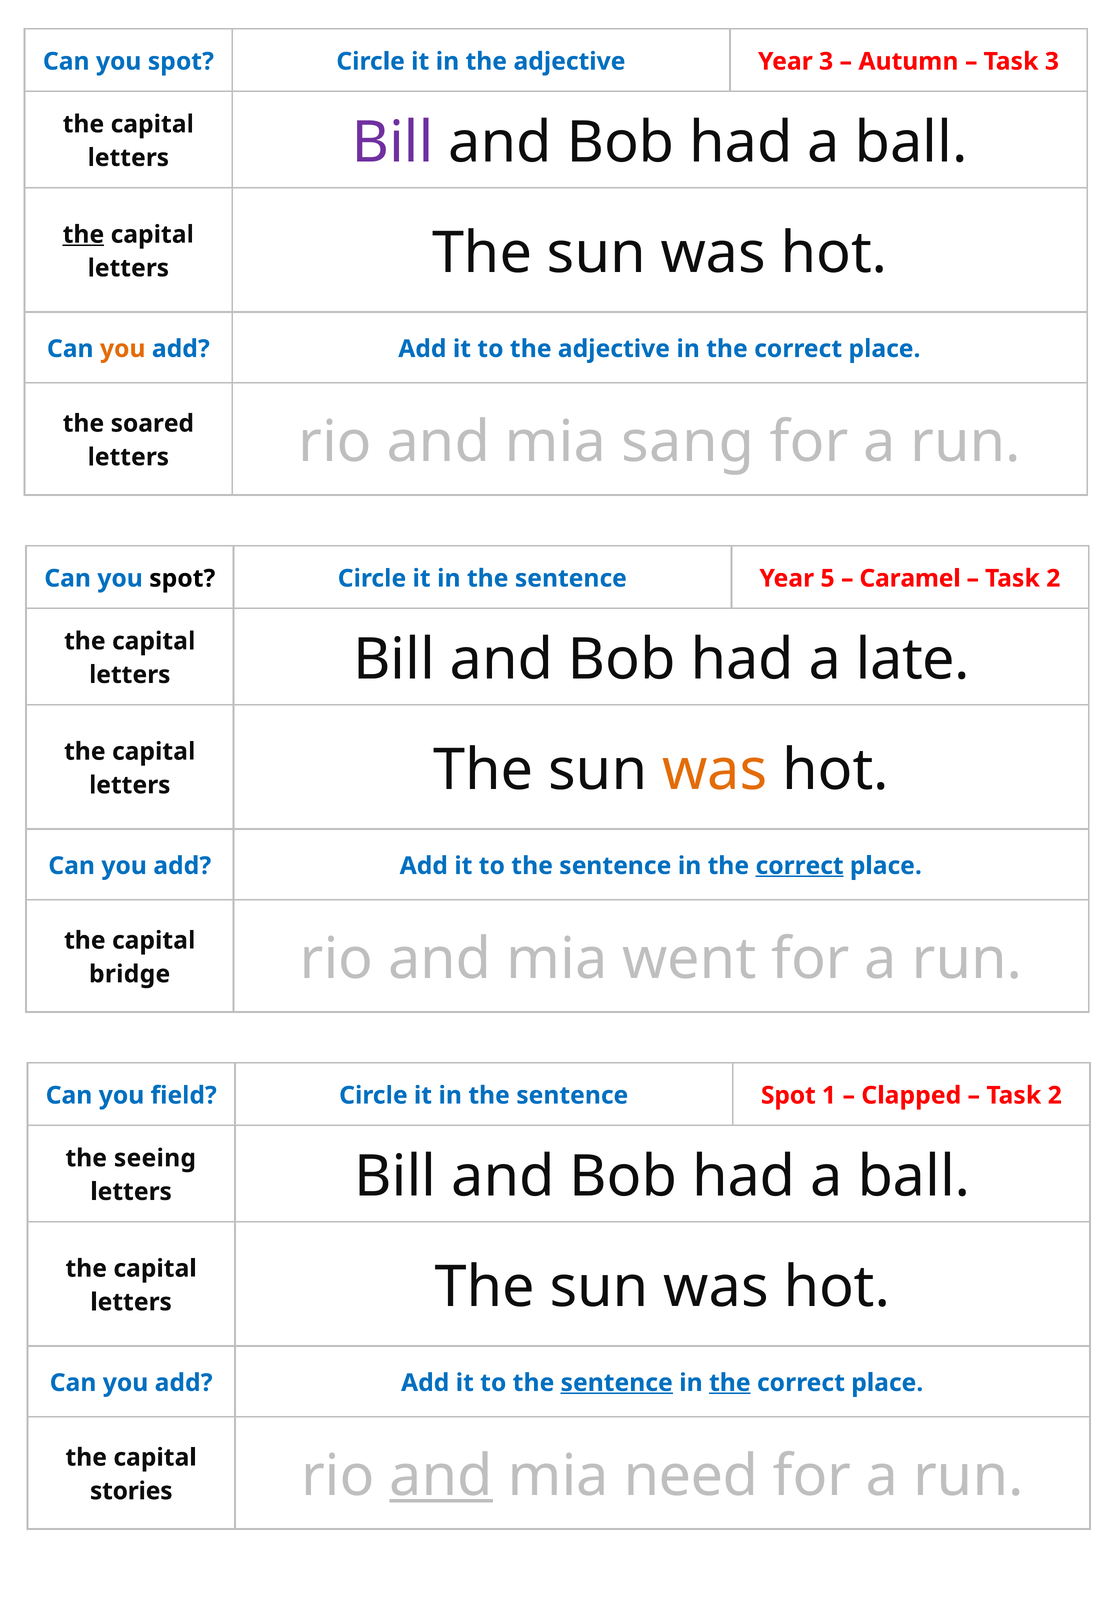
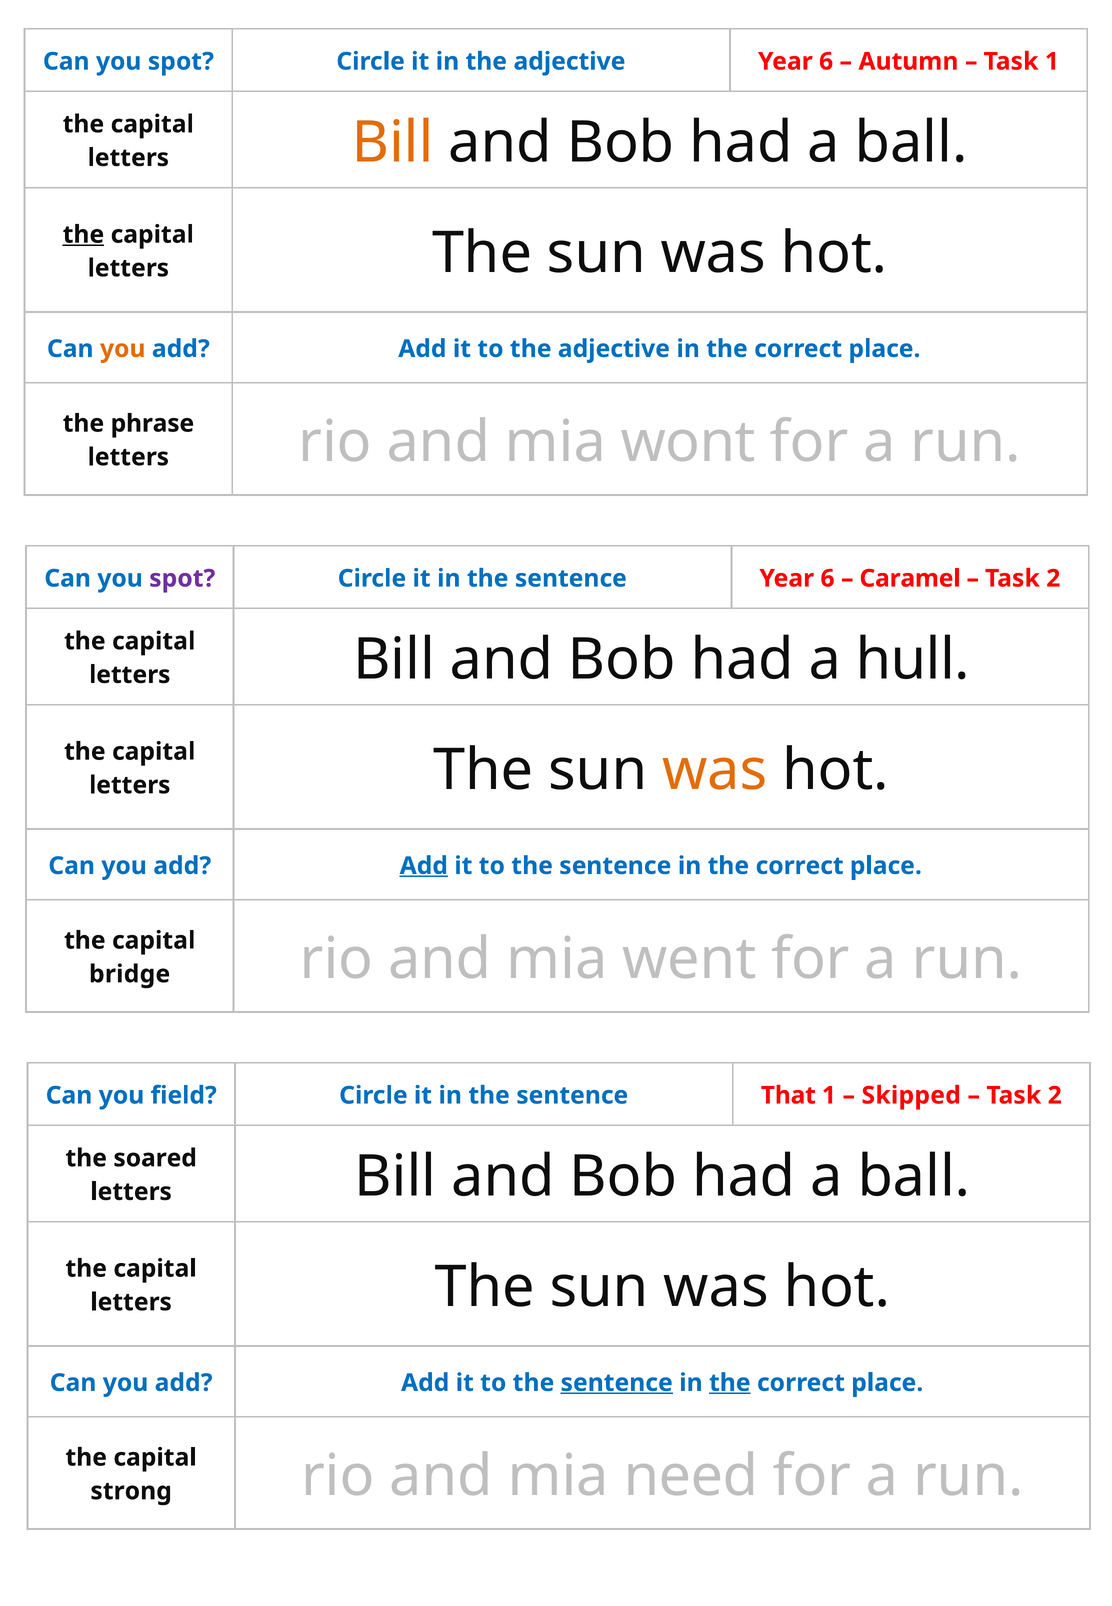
3: 3 -> 6 (826, 61)
Task 3: 3 -> 1 (1052, 61)
Bill colour: purple -> orange (393, 143)
soared: soared -> phrase (152, 424)
sang: sang -> wont (688, 442)
spot colour: black -> purple (182, 579)
sentence Year 5: 5 -> 6 (828, 579)
late: late -> hull (913, 660)
Add underline: none -> present (424, 866)
correct underline: present -> none (800, 866)
sentence Spot: Spot -> That (788, 1096)
Clapped: Clapped -> Skipped (911, 1096)
seeing: seeing -> soared (155, 1158)
stories: stories -> strong (131, 1491)
and underline: present -> none (441, 1476)
